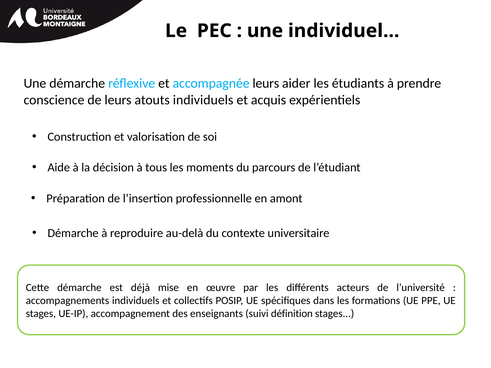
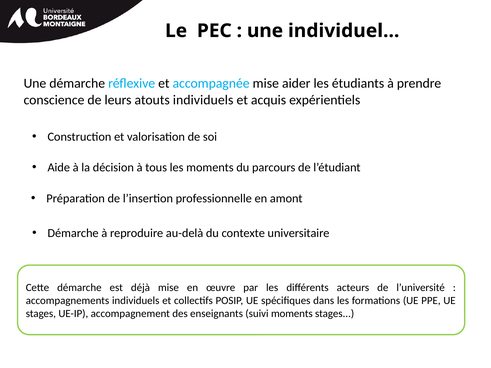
accompagnée leurs: leurs -> mise (266, 84)
suivi définition: définition -> moments (292, 314)
